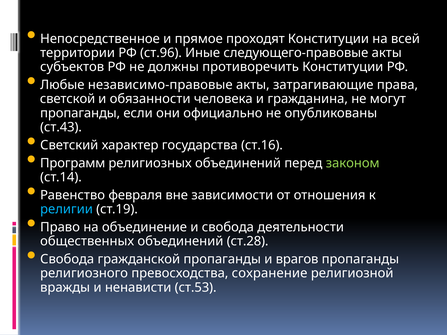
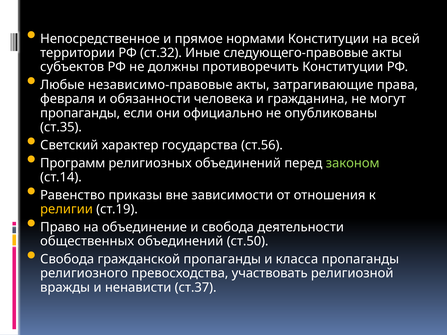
проходят: проходят -> нормами (255, 39)
ст.96: ст.96 -> ст.32 (161, 53)
светской: светской -> февраля (67, 99)
ст.43: ст.43 -> ст.35 (61, 127)
ст.16: ст.16 -> ст.56 (262, 145)
февраля: февраля -> приказы (135, 195)
религии colour: light blue -> yellow (67, 209)
ст.28: ст.28 -> ст.50 (248, 241)
врагов: врагов -> класса (297, 259)
сохранение: сохранение -> участвовать (270, 274)
ст.53: ст.53 -> ст.37 (196, 288)
